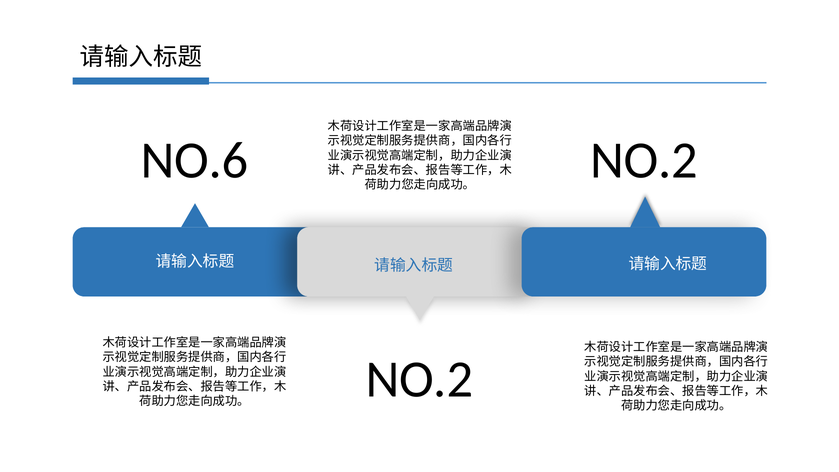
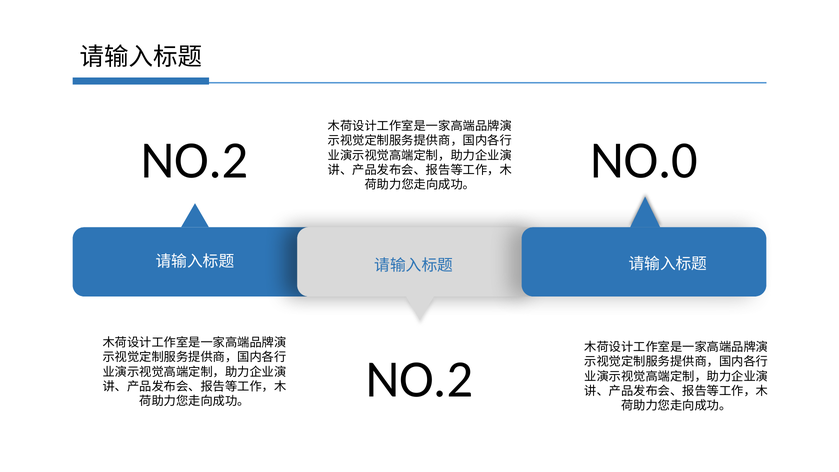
NO.2: NO.2 -> NO.0 (644, 160)
NO.6: NO.6 -> NO.2 (195, 161)
